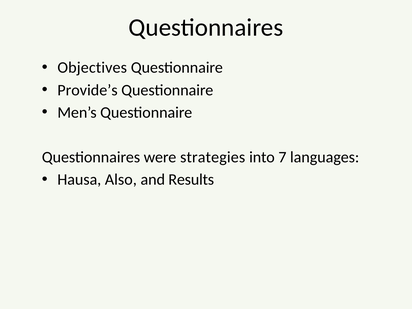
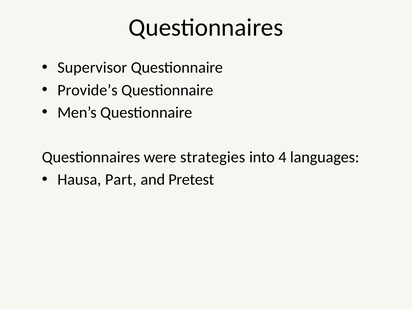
Objectives: Objectives -> Supervisor (92, 68)
7: 7 -> 4 (282, 157)
Also: Also -> Part (121, 180)
Results: Results -> Pretest (191, 180)
